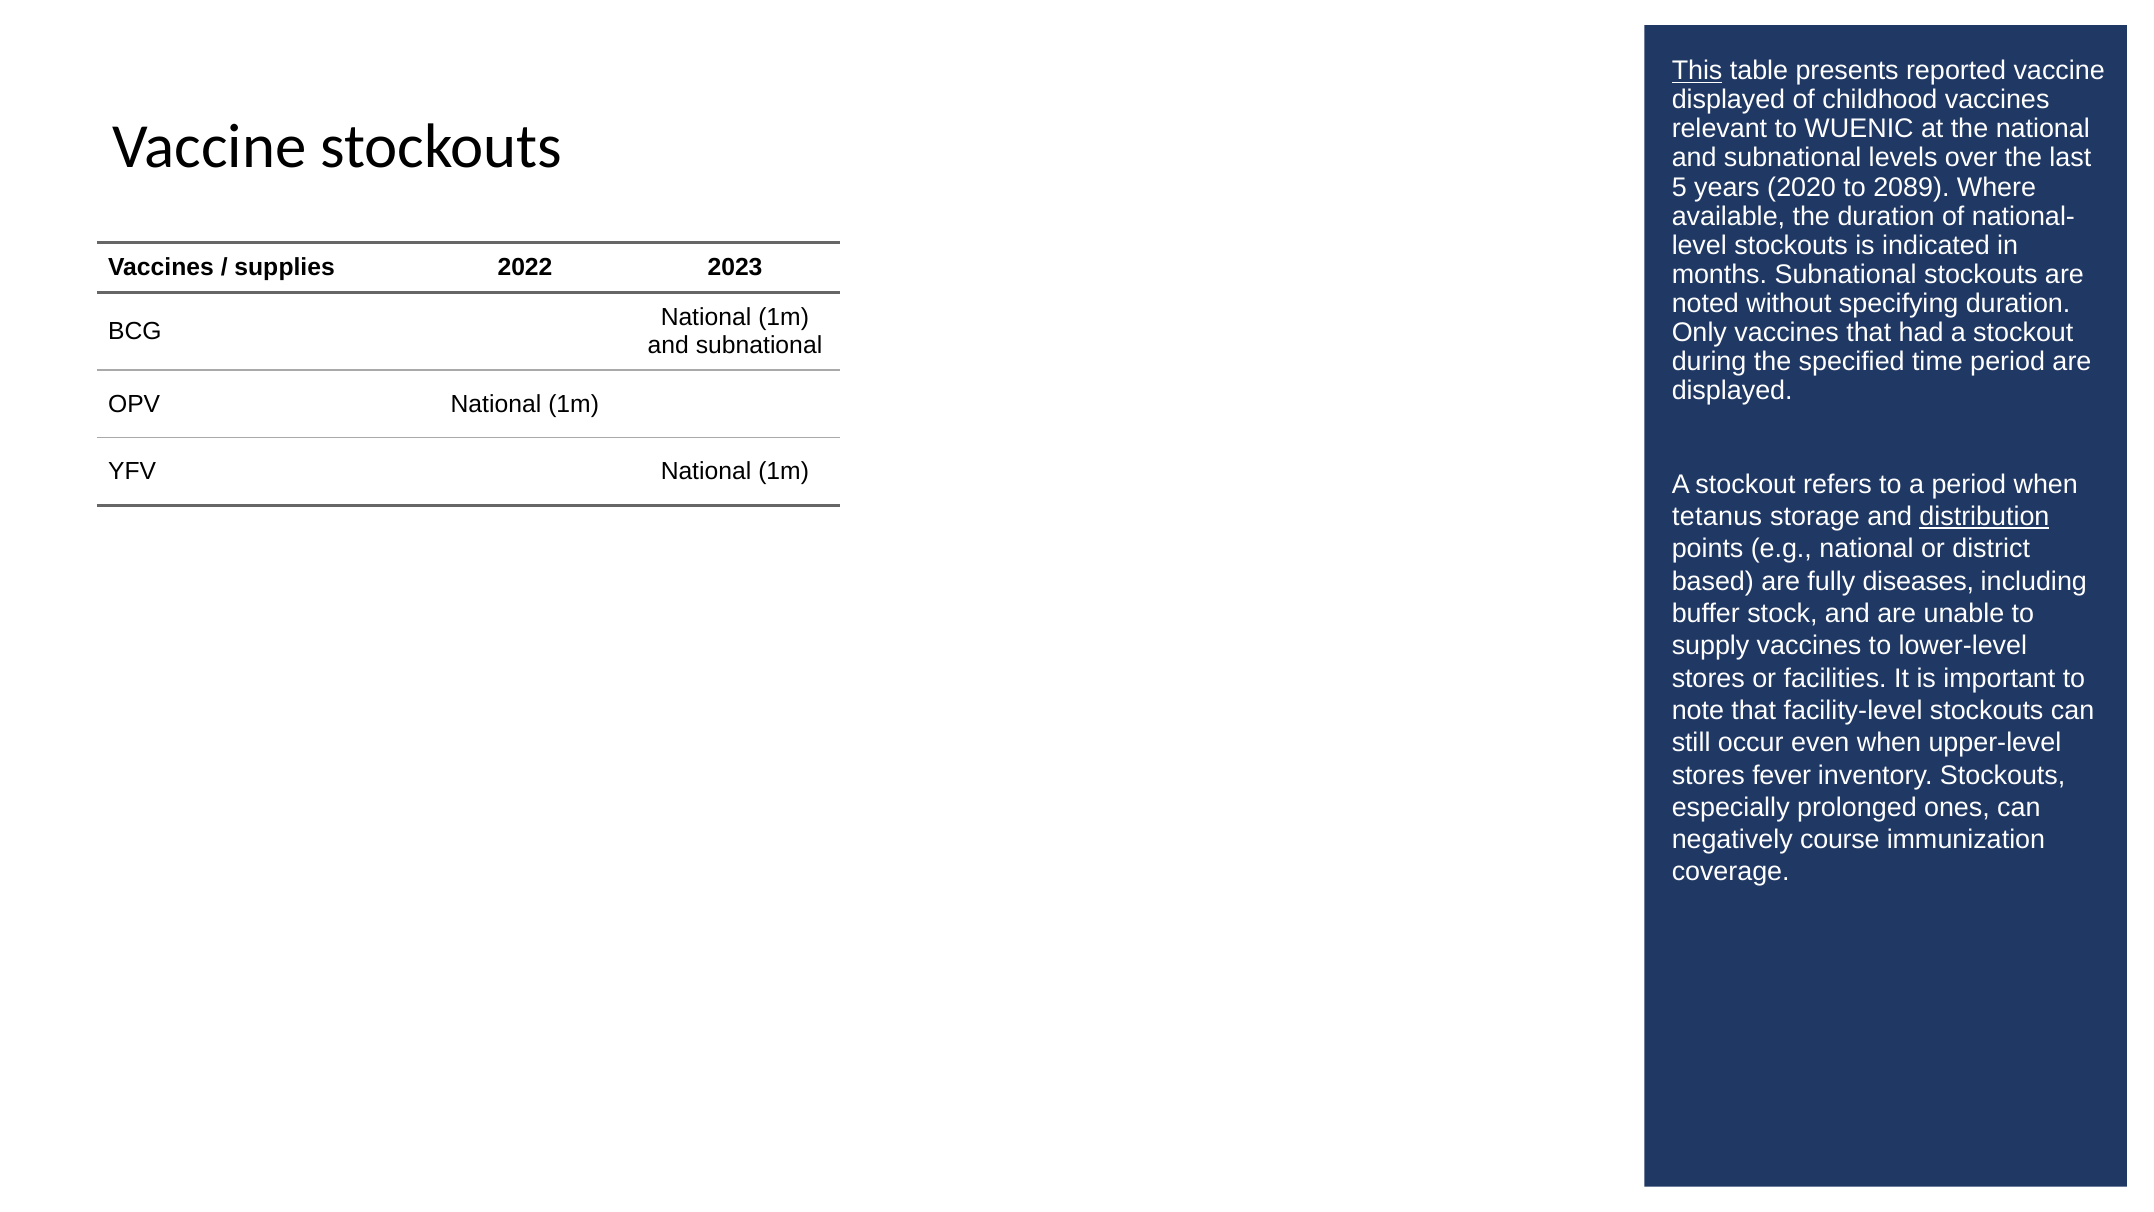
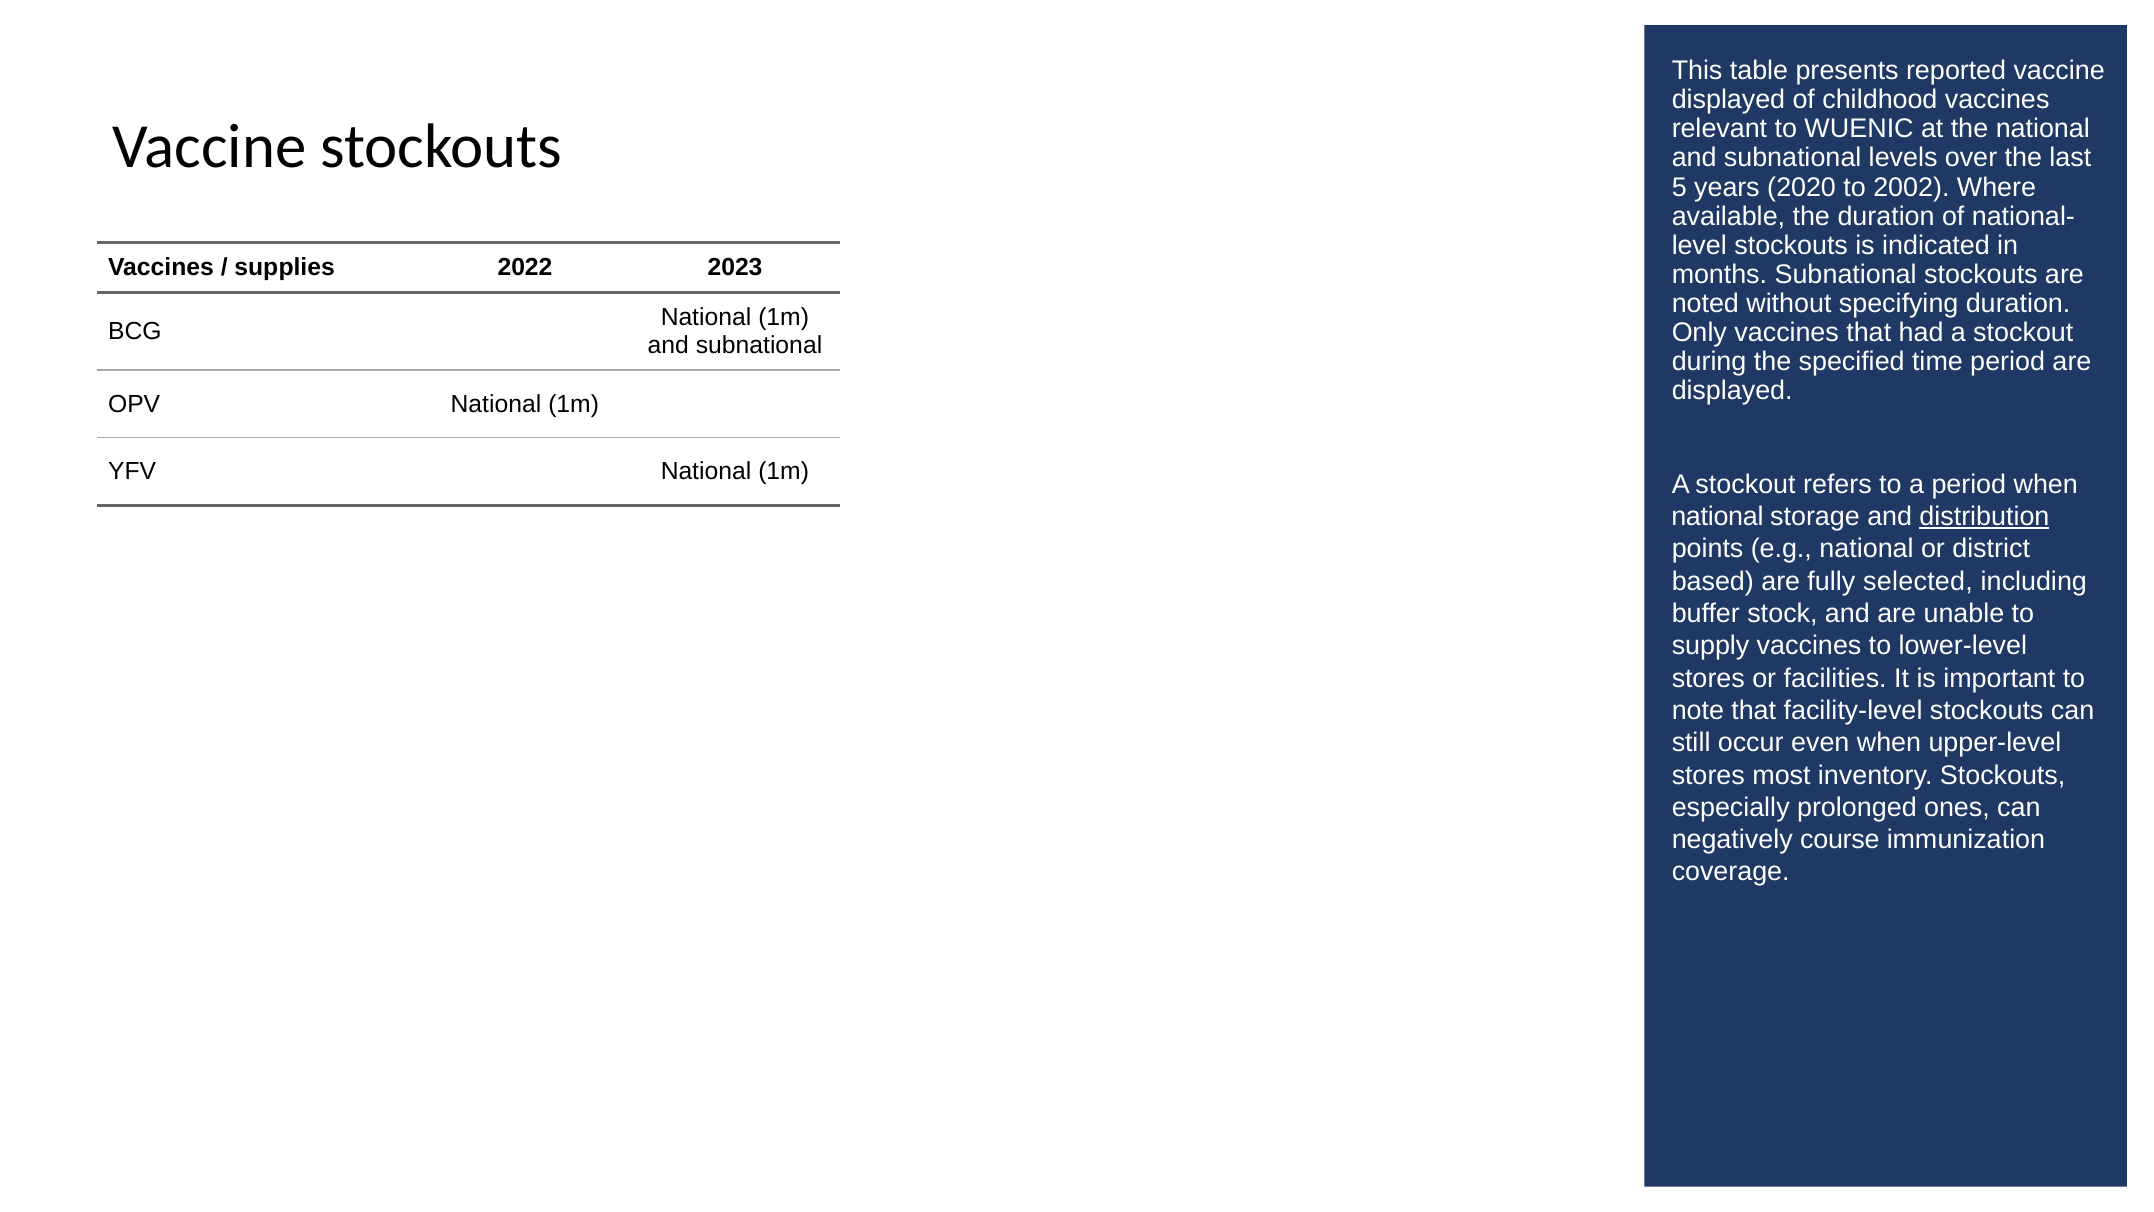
This underline: present -> none (1697, 71)
2089: 2089 -> 2002 (1911, 187)
tetanus: tetanus -> national (1717, 516)
diseases: diseases -> selected (1918, 581)
fever: fever -> most (1782, 775)
